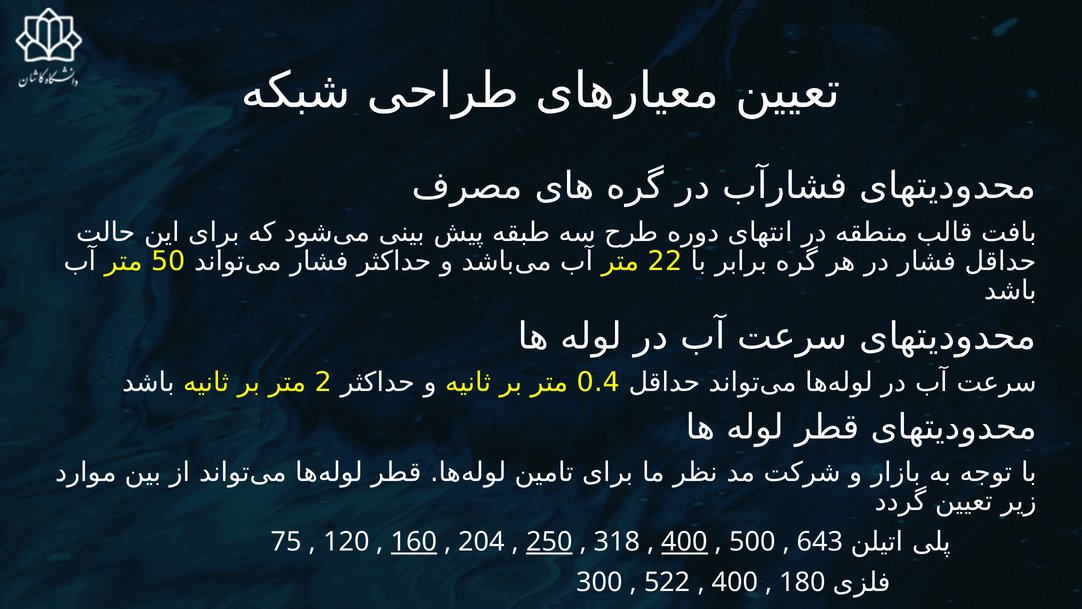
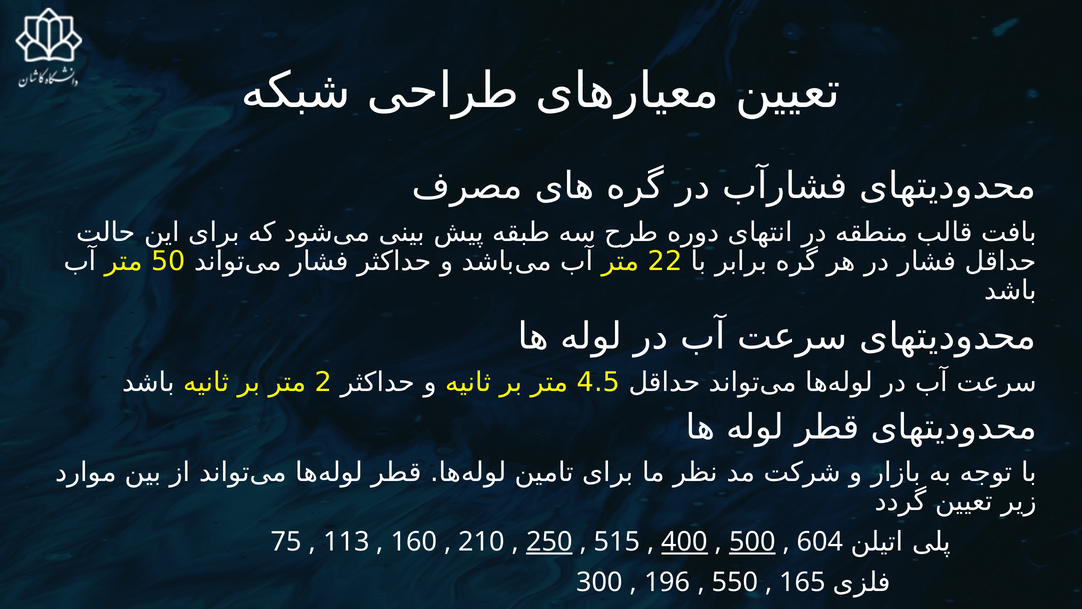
0.4: 0.4 -> 4.5 (598, 382)
120: 120 -> 113 (346, 541)
160 underline: present -> none (414, 541)
204: 204 -> 210 (482, 541)
318: 318 -> 515 (617, 541)
500 underline: none -> present (752, 541)
643: 643 -> 604 (820, 541)
522: 522 -> 196 (667, 582)
400: 400 -> 550 (735, 582)
180: 180 -> 165 (803, 582)
